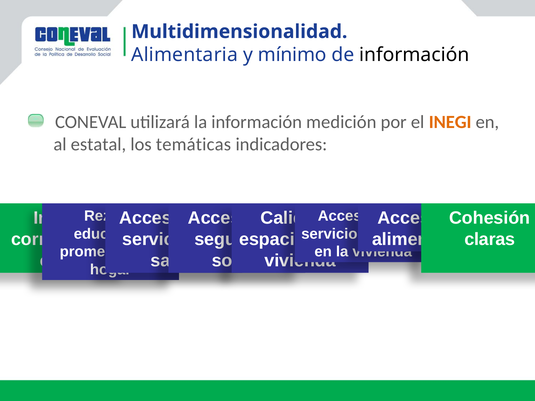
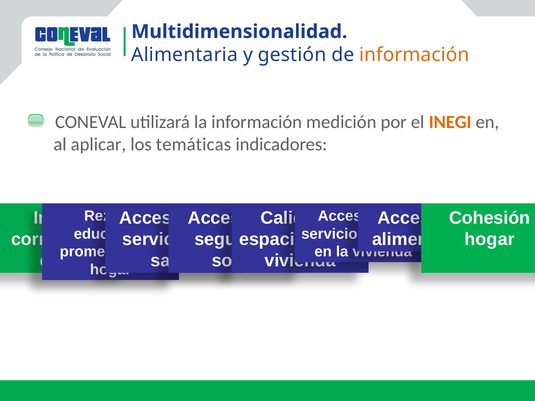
mínimo: mínimo -> gestión (292, 55)
información colour: black -> orange (414, 55)
estatal: estatal -> aplicar (98, 144)
claras: claras -> hogar (490, 240)
